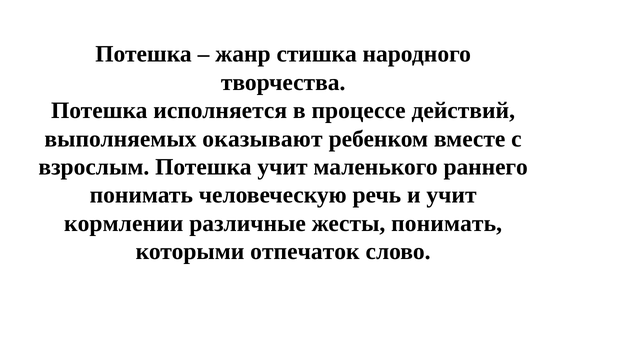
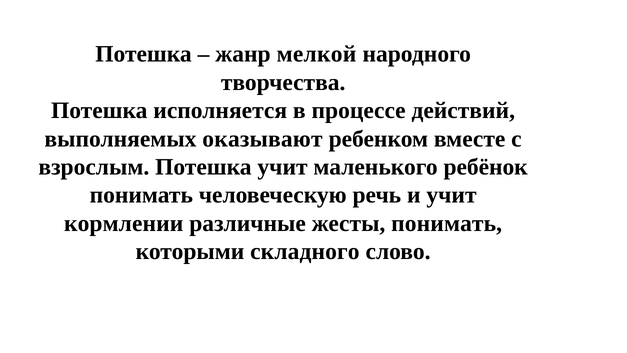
стишка: стишка -> мелкой (317, 54)
раннего: раннего -> ребёнок (486, 167)
отпечаток: отпечаток -> складного (305, 251)
